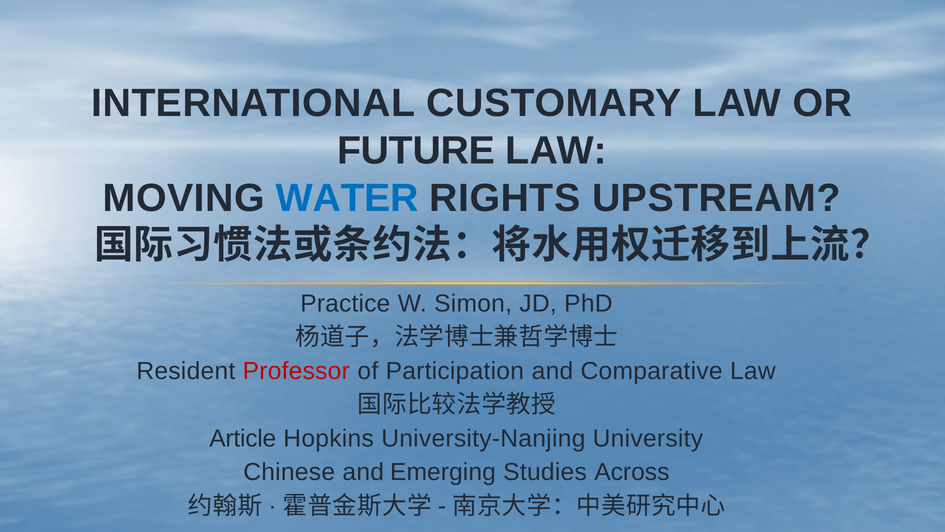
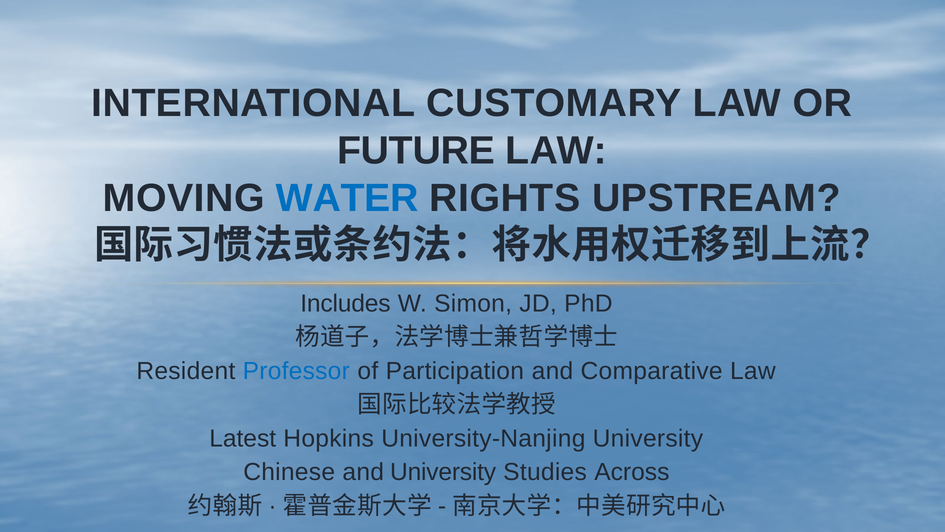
Practice: Practice -> Includes (345, 303)
Professor colour: red -> blue (296, 371)
Article: Article -> Latest (243, 438)
and Emerging: Emerging -> University (443, 472)
